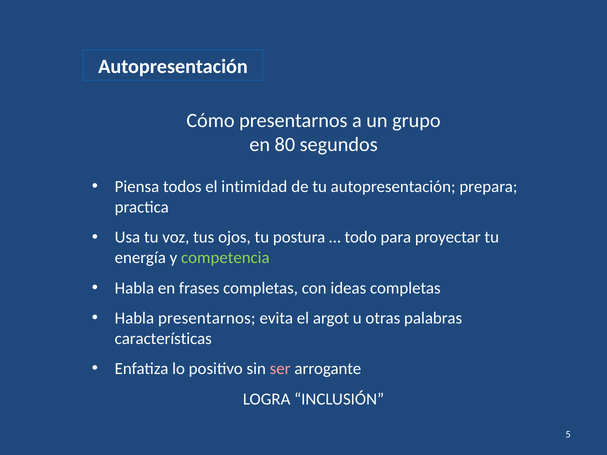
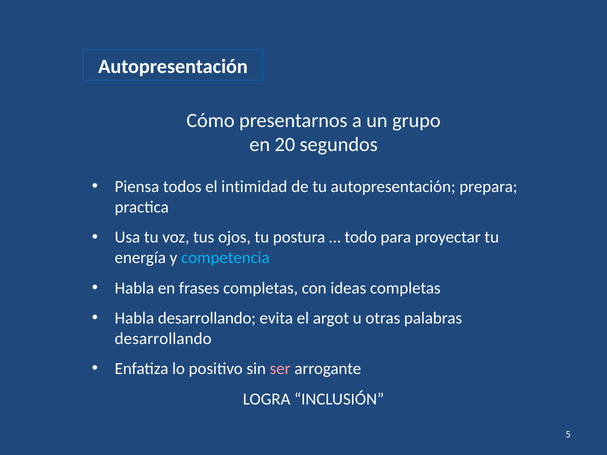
80: 80 -> 20 (285, 145)
competencia colour: light green -> light blue (225, 258)
Habla presentarnos: presentarnos -> desarrollando (207, 318)
características: características -> desarrollando (163, 339)
